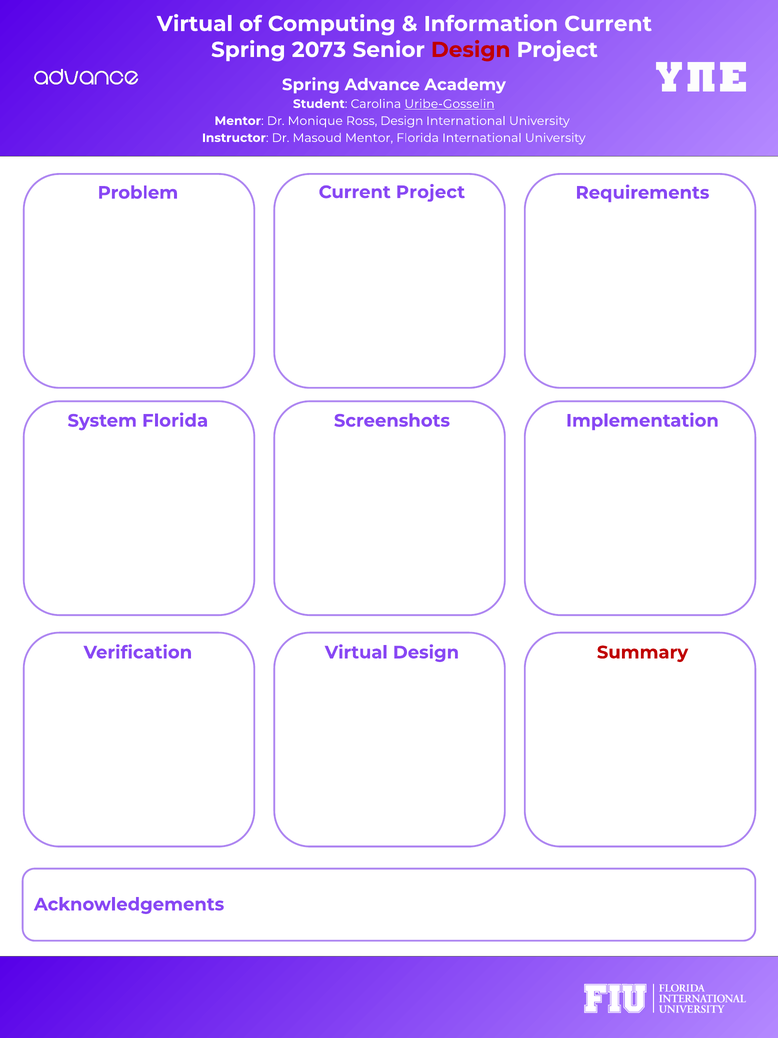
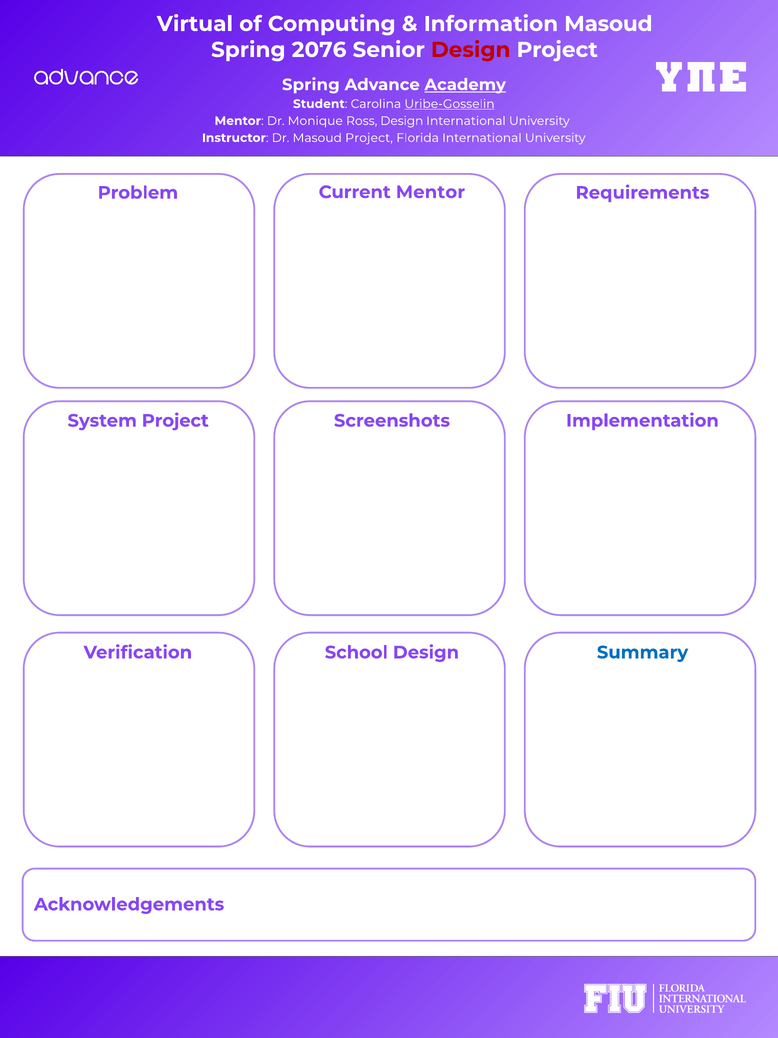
Information Current: Current -> Masoud (608, 24)
2073: 2073 -> 2076 (319, 50)
Academy underline: none -> present (465, 85)
Masoud Mentor: Mentor -> Project (369, 138)
Current Project: Project -> Mentor (430, 192)
System Florida: Florida -> Project (175, 420)
Verification Virtual: Virtual -> School (356, 652)
Summary colour: red -> blue (642, 652)
